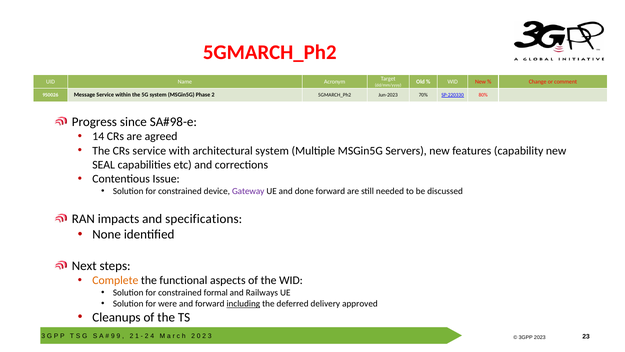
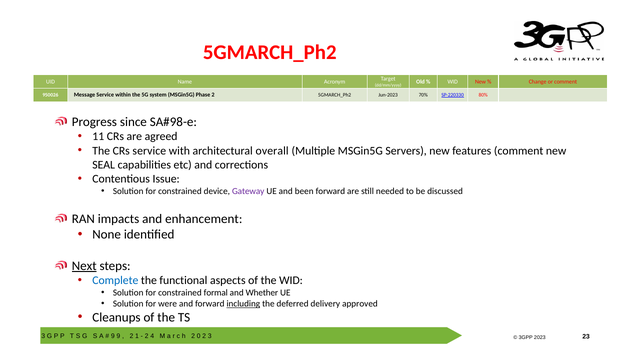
14: 14 -> 11 (98, 136)
architectural system: system -> overall (272, 150)
features capability: capability -> comment (519, 150)
done: done -> been (304, 191)
specifications: specifications -> enhancement (204, 219)
Next underline: none -> present (84, 265)
Complete colour: orange -> blue (115, 280)
Railways: Railways -> Whether (262, 293)
